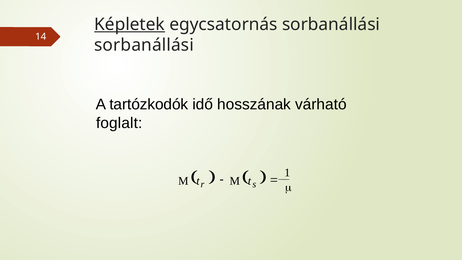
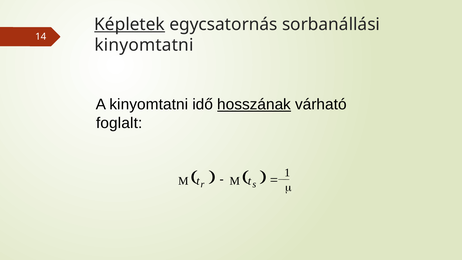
sorbanállási: sorbanállási -> kinyomtatni (144, 45)
A tartózkodók: tartózkodók -> kinyomtatni (149, 104)
hosszának underline: none -> present (254, 104)
